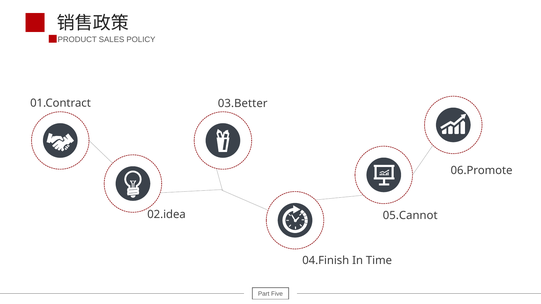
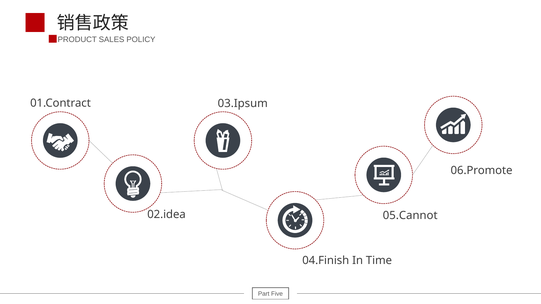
03.Better: 03.Better -> 03.Ipsum (243, 104)
